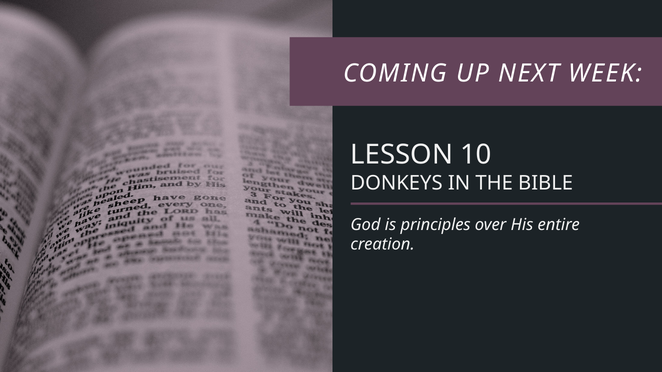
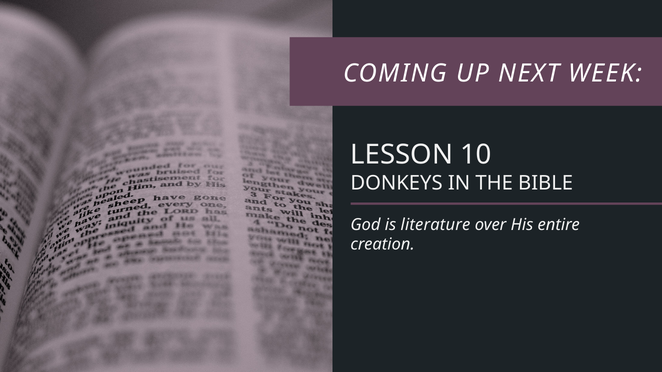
principles: principles -> literature (435, 225)
